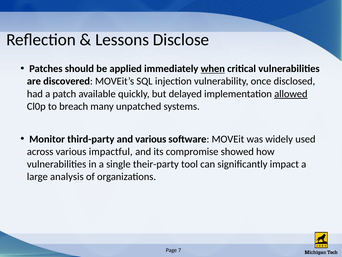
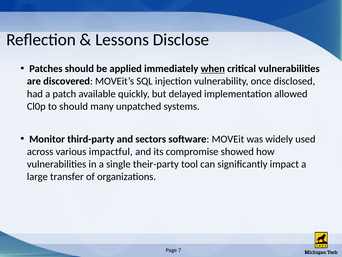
allowed underline: present -> none (291, 94)
to breach: breach -> should (74, 106)
and various: various -> sectors (151, 139)
analysis: analysis -> transfer (67, 176)
